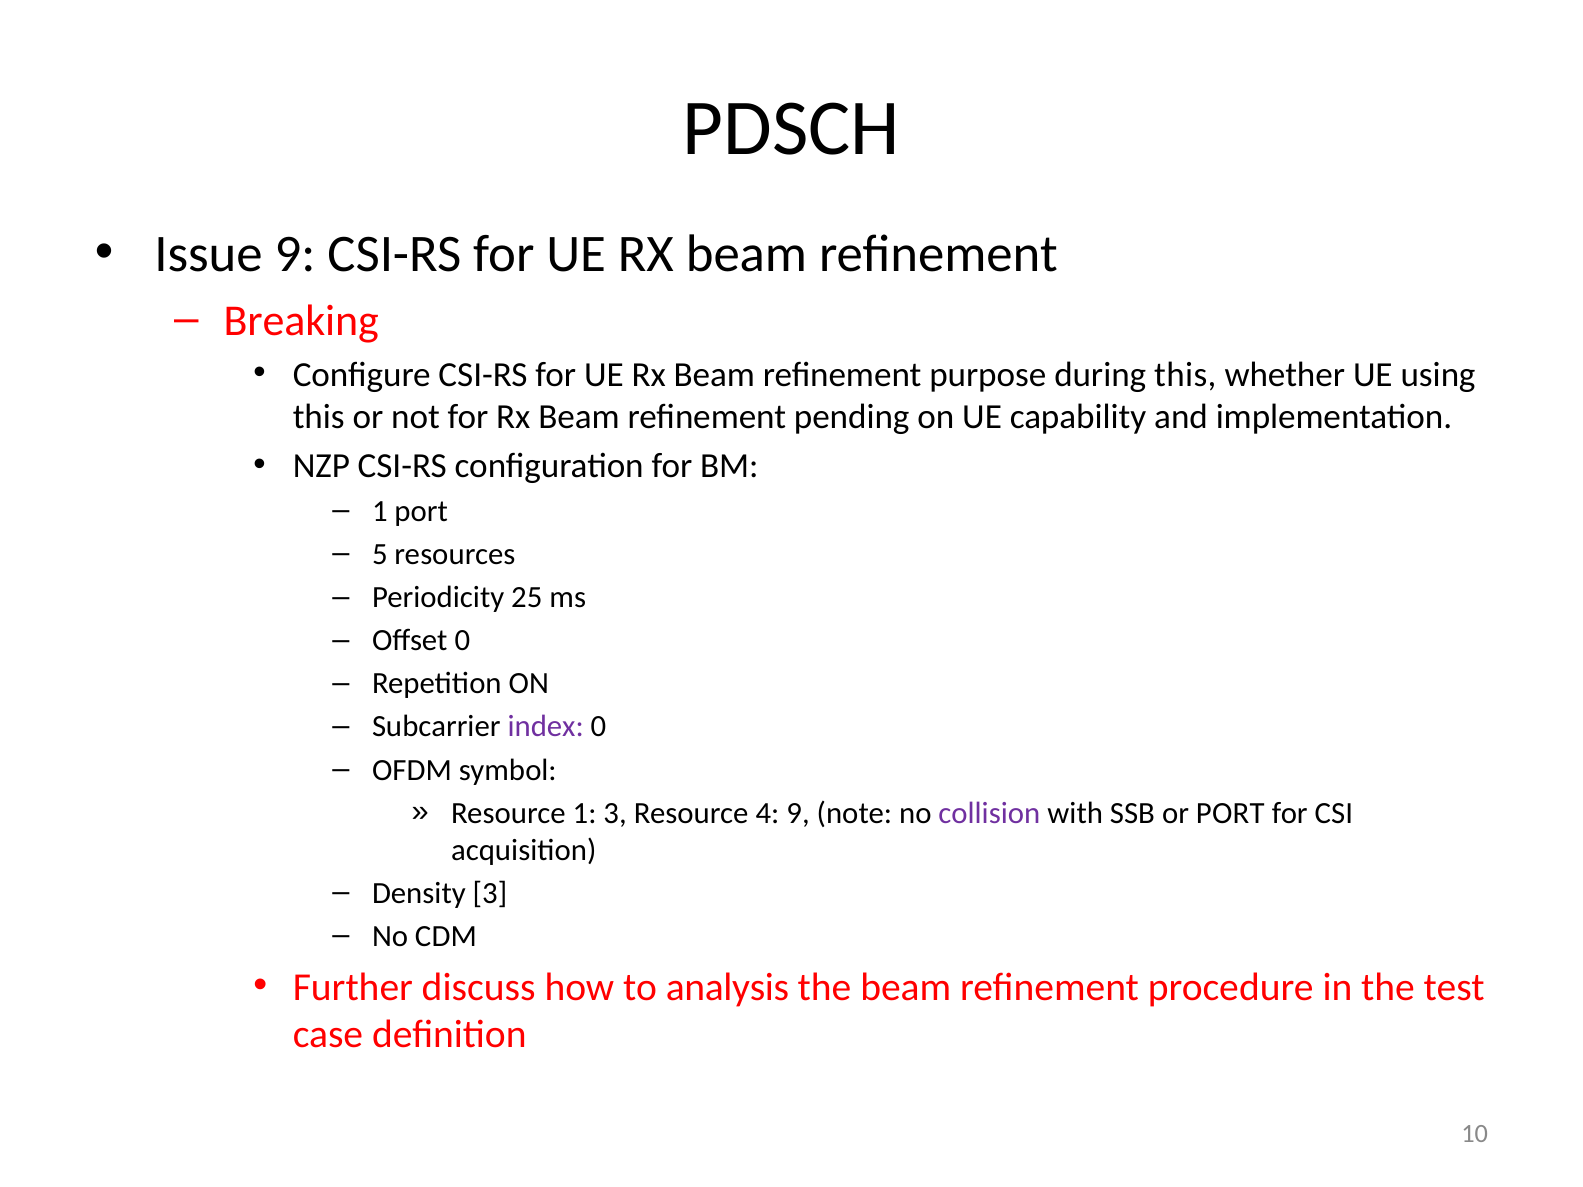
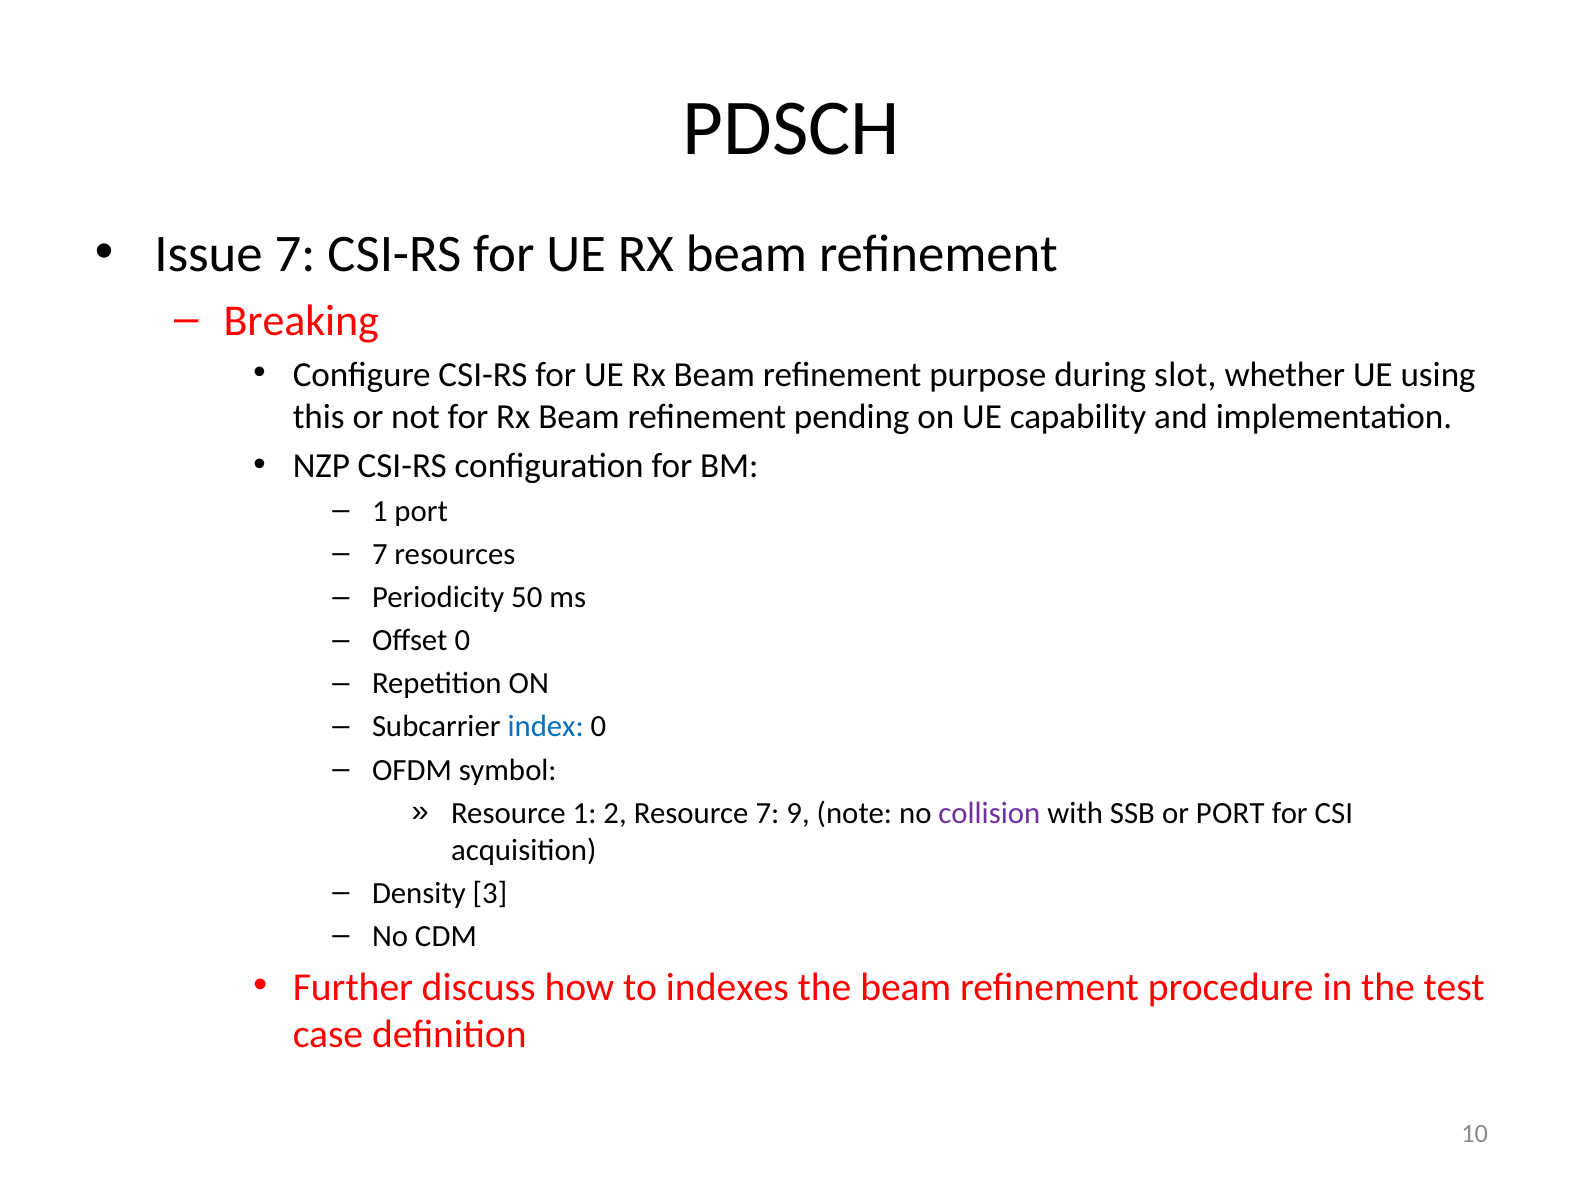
Issue 9: 9 -> 7 (295, 254)
during this: this -> slot (1185, 374)
5: 5 -> 7 (380, 554)
25: 25 -> 50 (527, 598)
index colour: purple -> blue (546, 727)
1 3: 3 -> 2 (615, 813)
Resource 4: 4 -> 7 (767, 813)
analysis: analysis -> indexes (727, 987)
